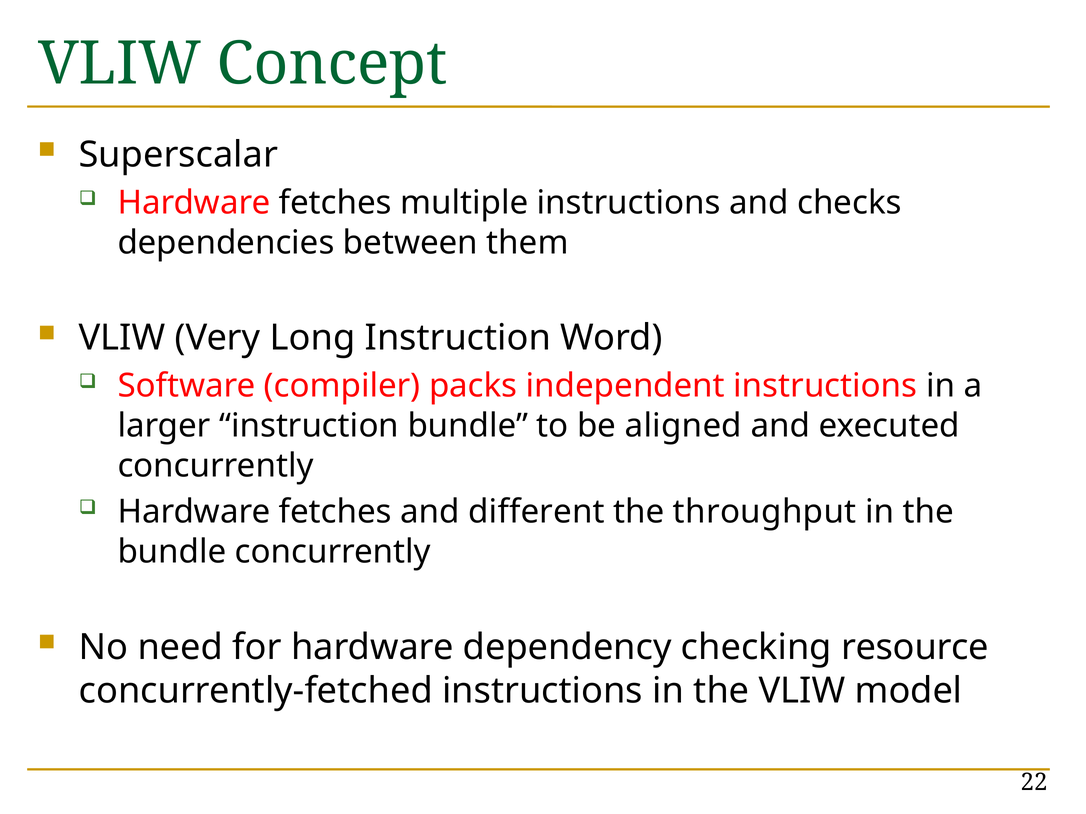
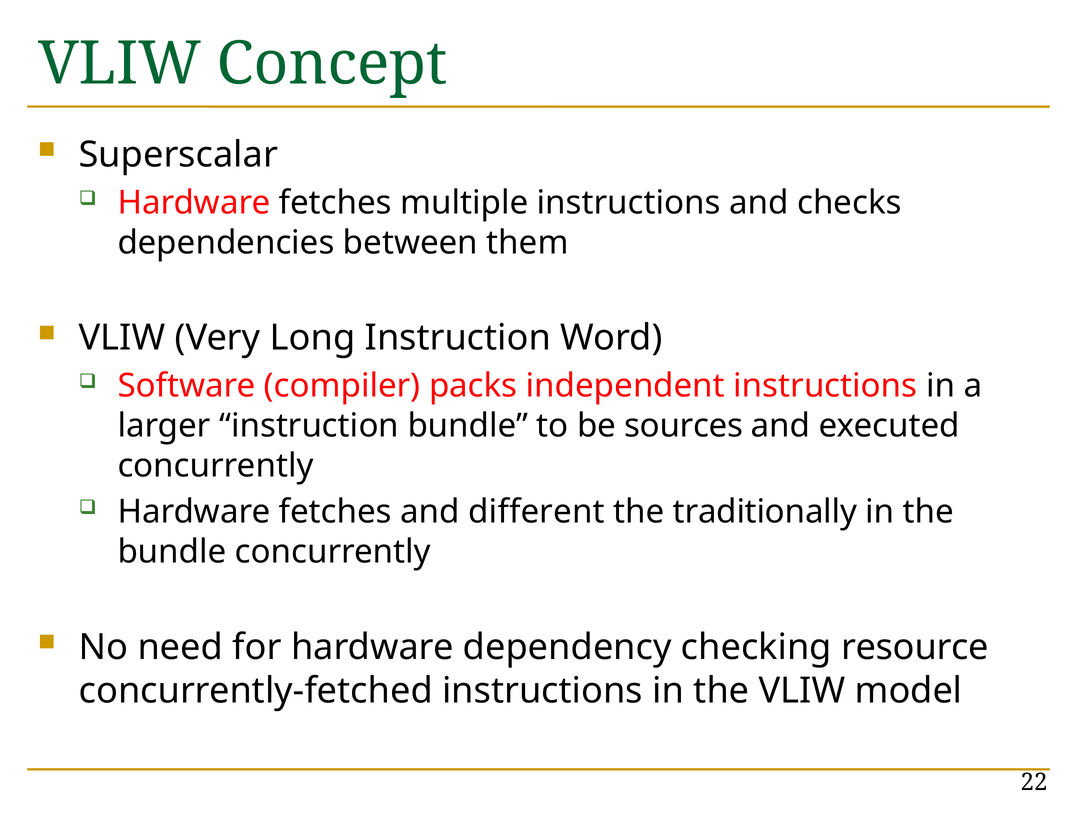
aligned: aligned -> sources (684, 426)
throughput: throughput -> traditionally (765, 512)
